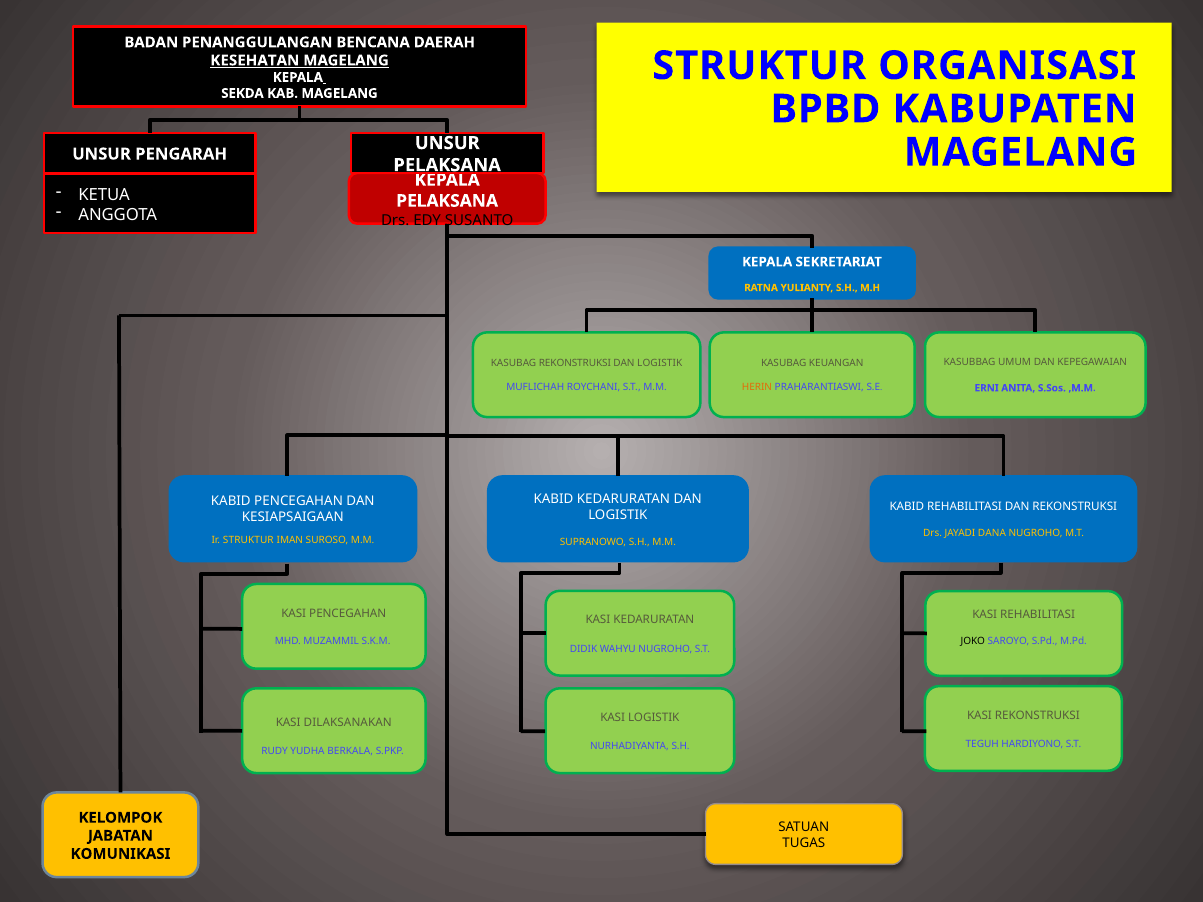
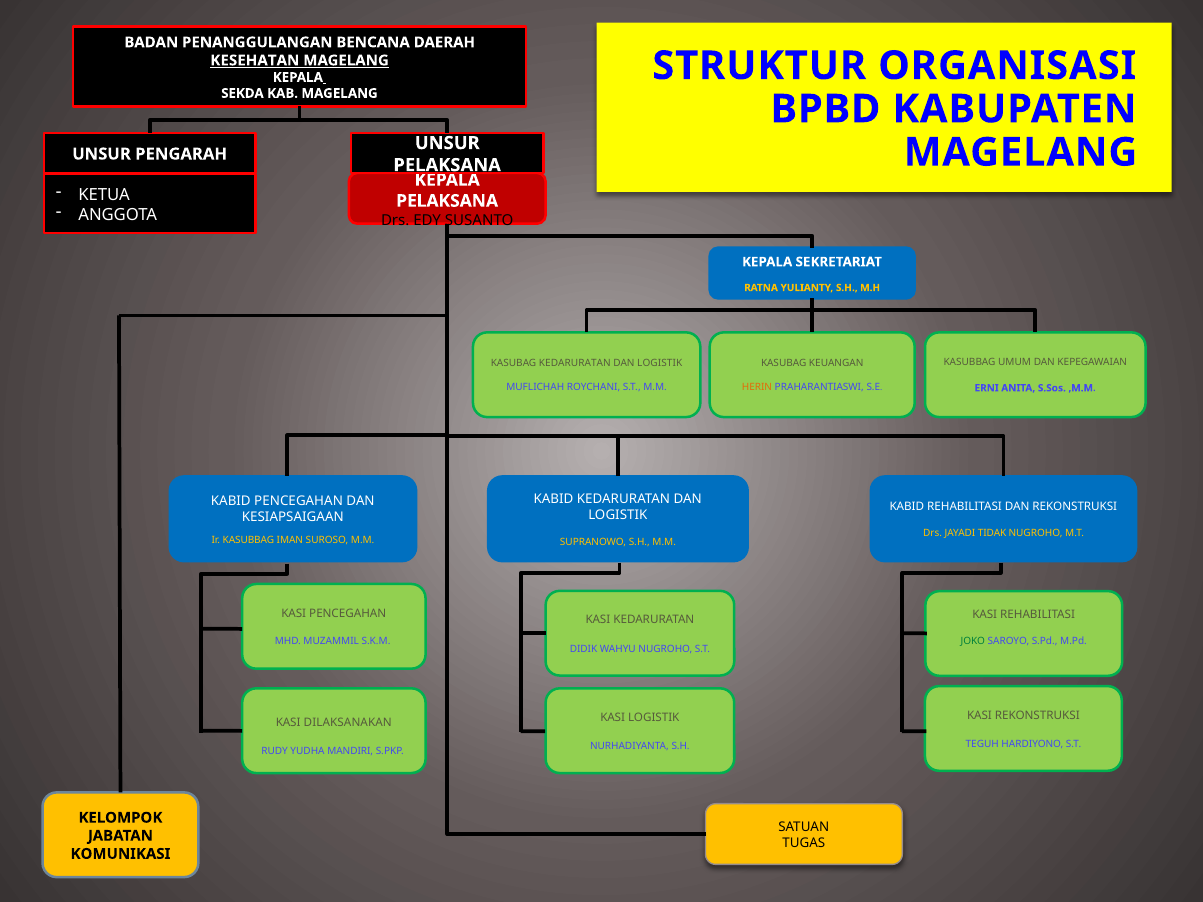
KASUBAG REKONSTRUKSI: REKONSTRUKSI -> KEDARURATAN (575, 363)
DANA: DANA -> TIDAK (992, 534)
Ir STRUKTUR: STRUKTUR -> KASUBBAG (248, 541)
JOKO colour: black -> green (973, 641)
BERKALA: BERKALA -> MANDIRI (350, 752)
